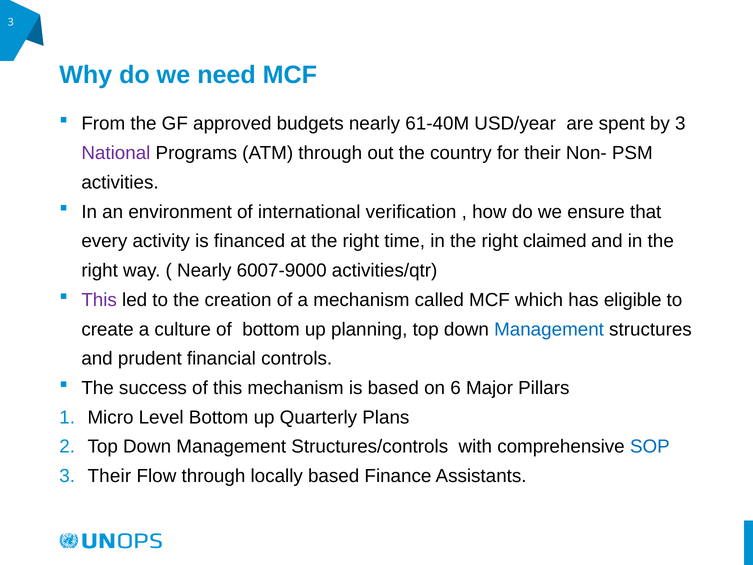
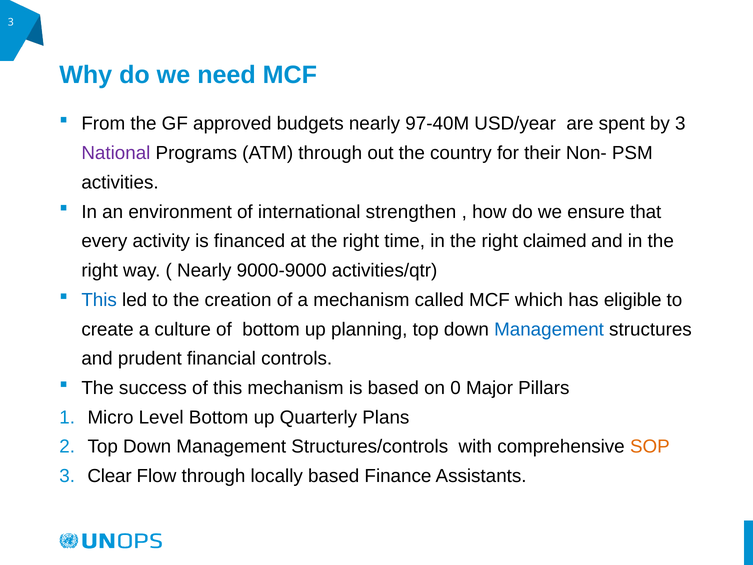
61-40M: 61-40M -> 97-40M (437, 124)
verification: verification -> strengthen (411, 212)
6007-9000: 6007-9000 -> 9000-9000 (282, 270)
This colour: purple -> blue (99, 300)
6: 6 -> 0 (456, 388)
SOP colour: blue -> orange (650, 447)
3 Their: Their -> Clear (110, 476)
